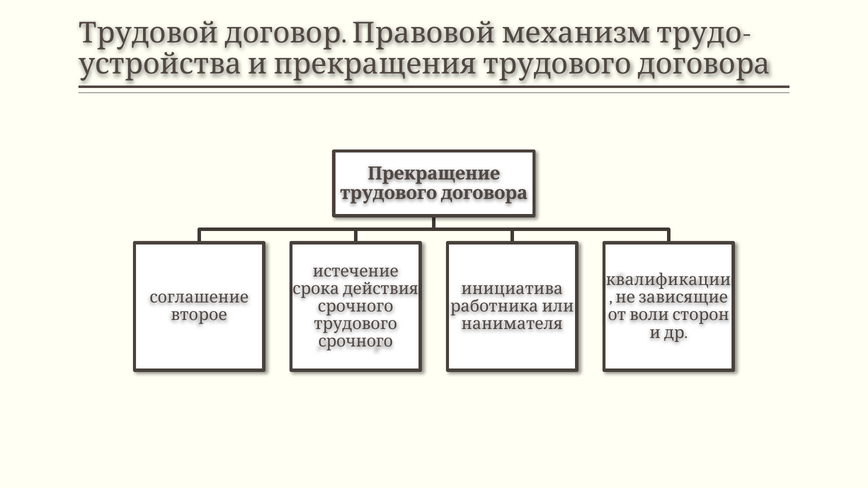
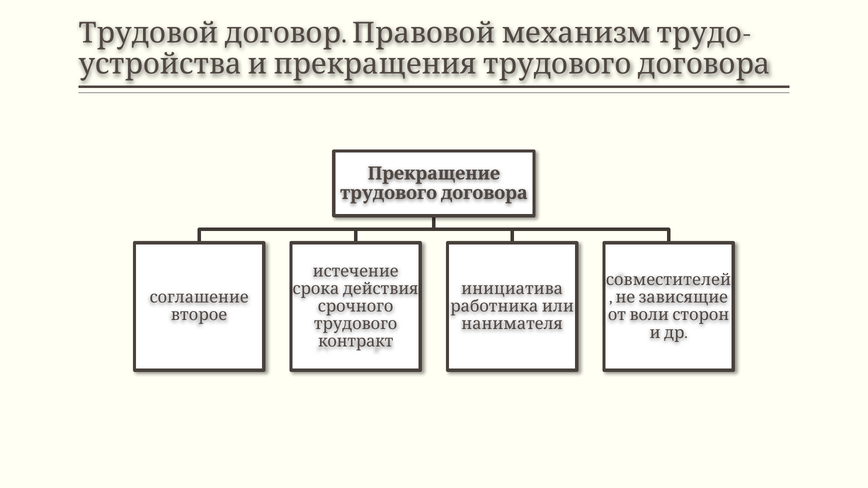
квалификации: квалификации -> совместителей (668, 280)
срочного: срочного -> контракт (356, 342)
